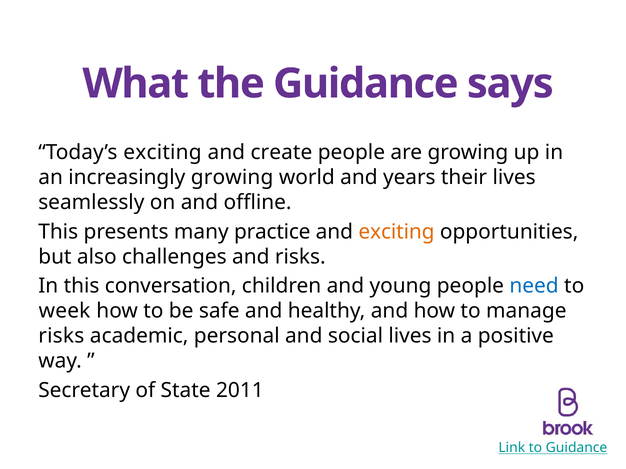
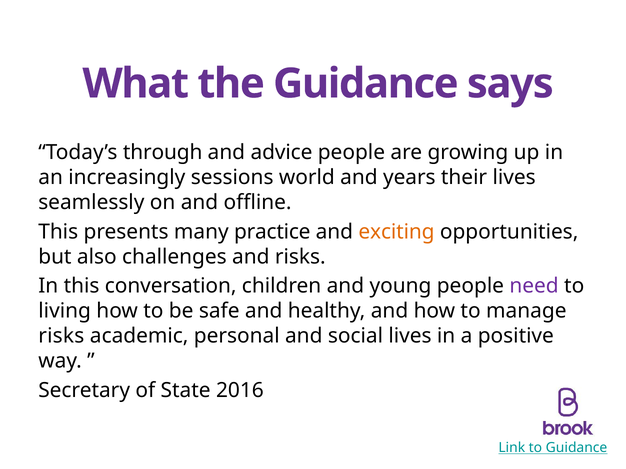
Today’s exciting: exciting -> through (163, 153)
create: create -> advice (281, 153)
increasingly growing: growing -> sessions (232, 178)
need colour: blue -> purple (534, 286)
week: week -> living (65, 311)
2011: 2011 -> 2016 (240, 391)
